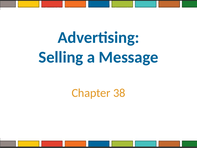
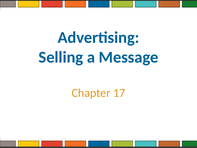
38: 38 -> 17 (119, 93)
